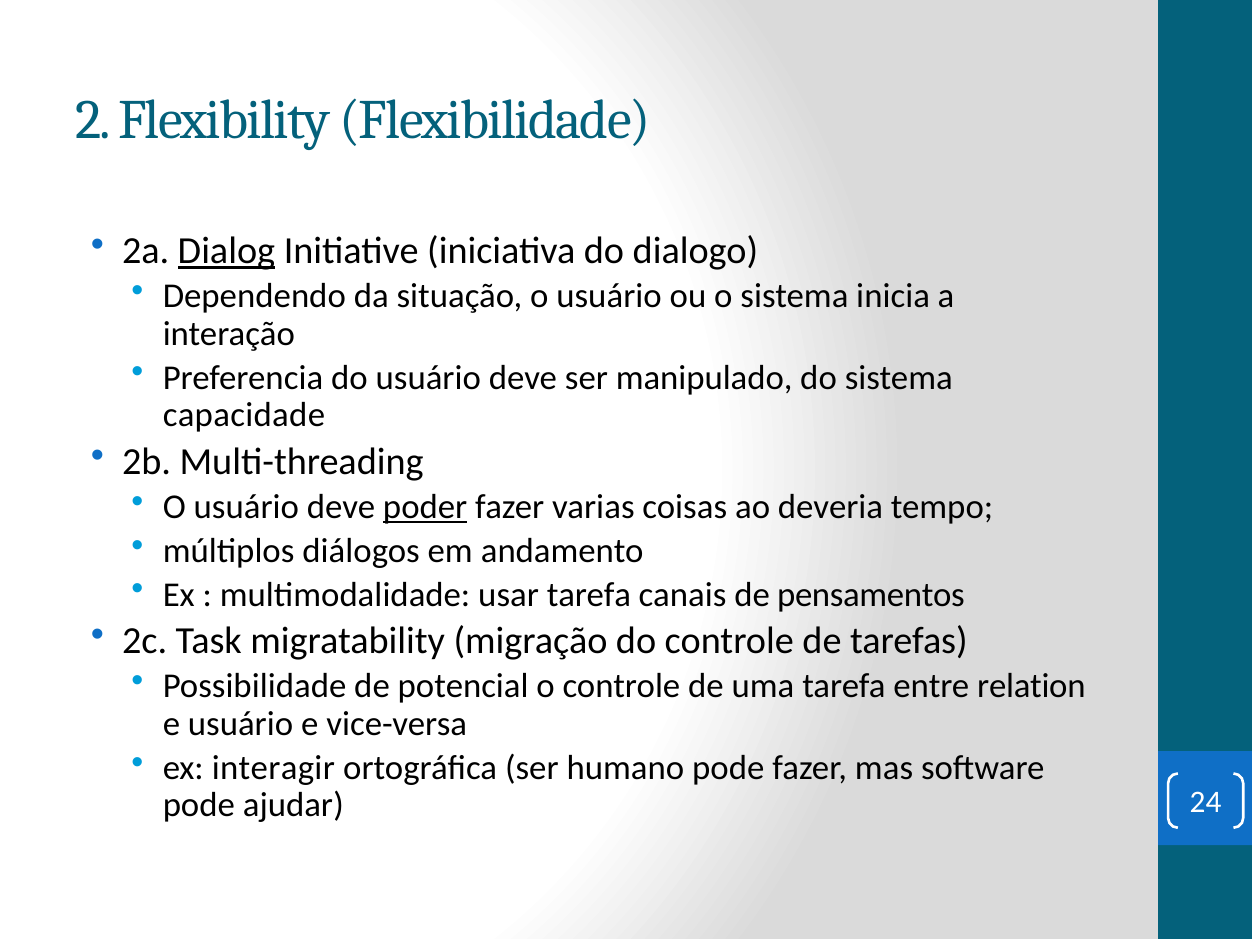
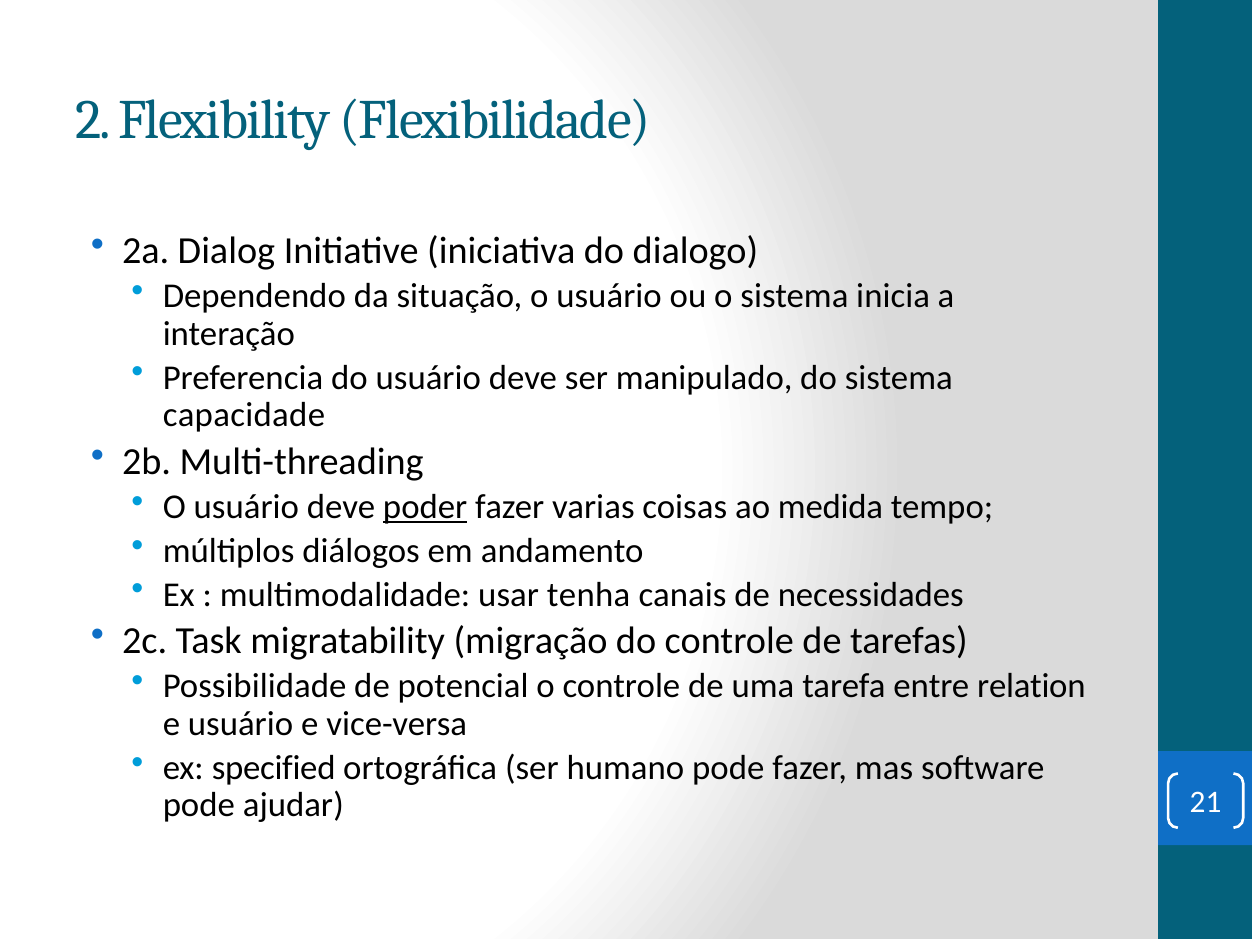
Dialog underline: present -> none (226, 251)
deveria: deveria -> medida (831, 507)
usar tarefa: tarefa -> tenha (589, 595)
pensamentos: pensamentos -> necessidades (871, 595)
interagir: interagir -> specified (274, 768)
24: 24 -> 21 (1206, 802)
